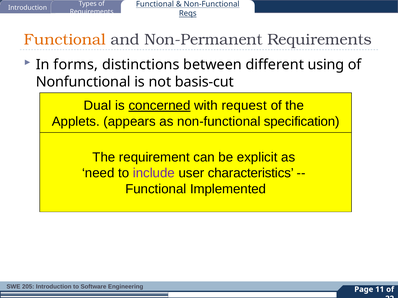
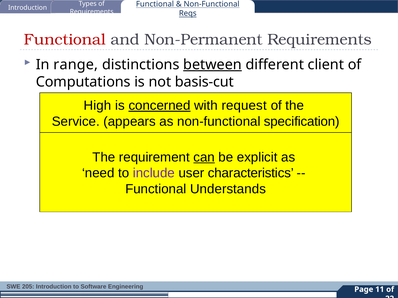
Functional colour: orange -> red (65, 40)
forms: forms -> range (76, 65)
between underline: none -> present (213, 65)
using: using -> client (326, 65)
Nonfunctional: Nonfunctional -> Computations (83, 82)
Dual: Dual -> High (98, 106)
Applets: Applets -> Service (76, 122)
can underline: none -> present (204, 157)
Implemented: Implemented -> Understands (228, 189)
